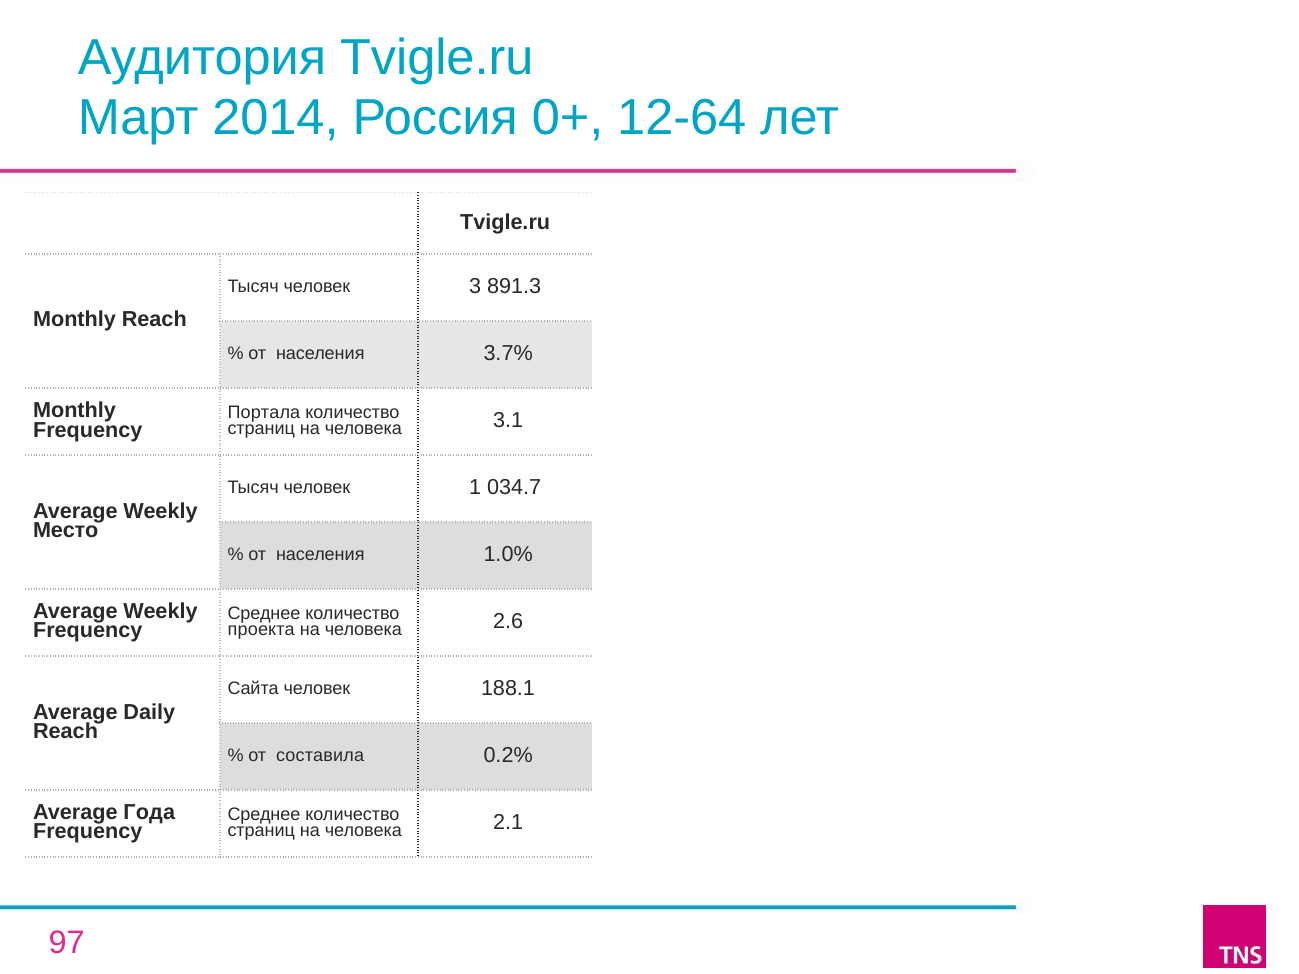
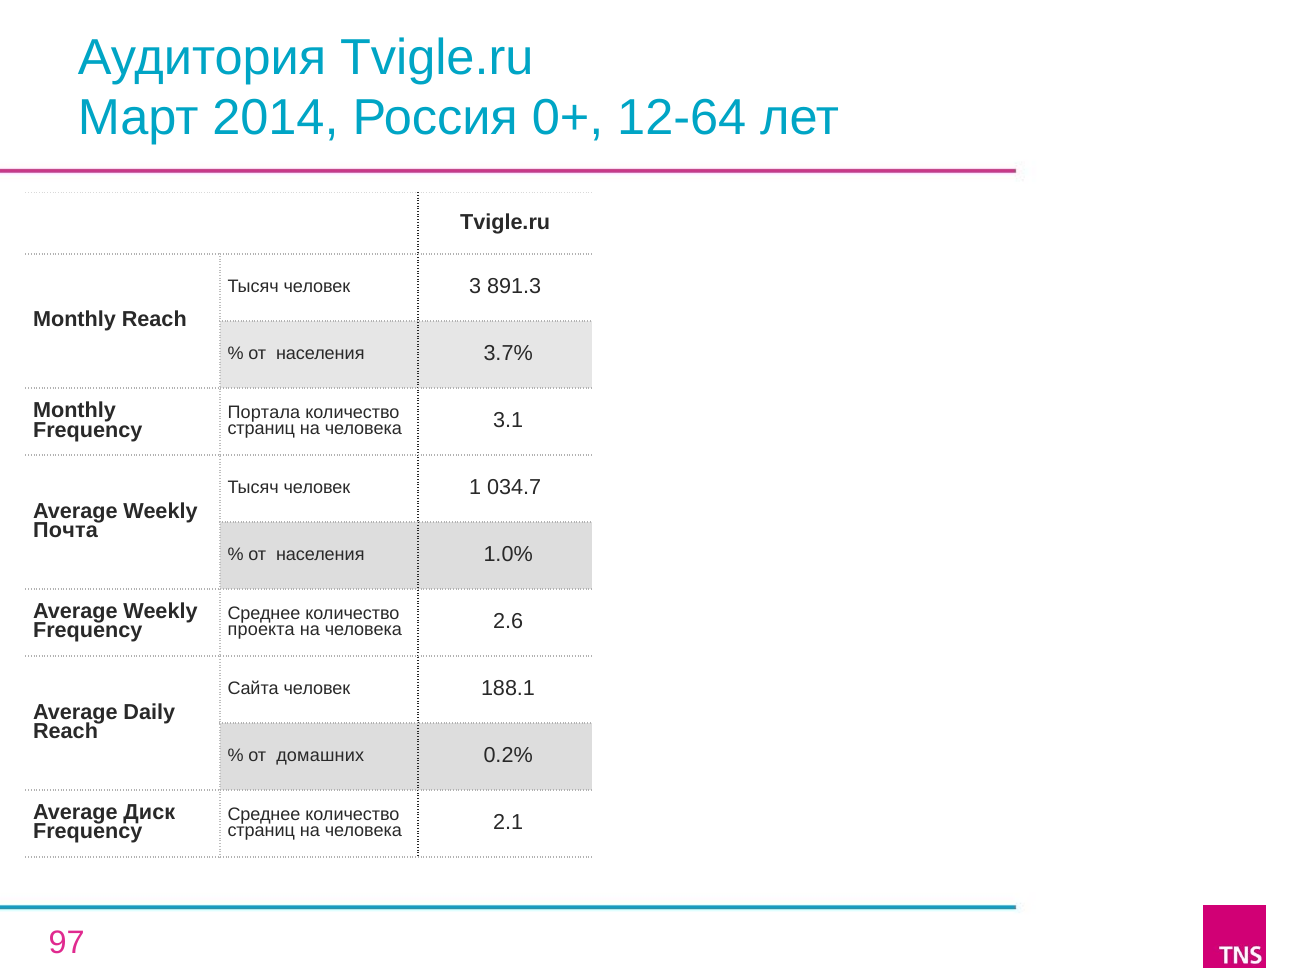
Место: Место -> Почта (65, 531)
составила: составила -> домашних (320, 755)
Года: Года -> Диск (149, 813)
